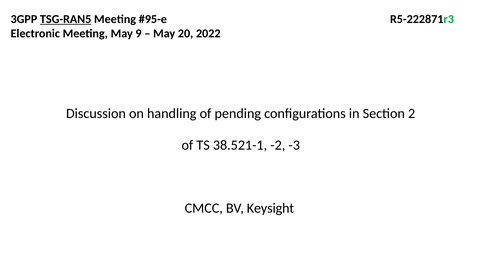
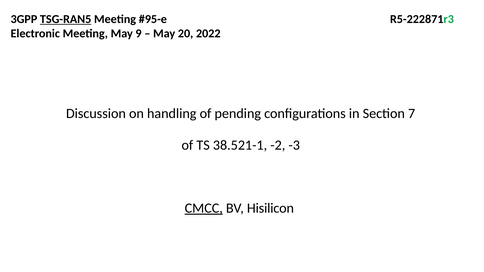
2: 2 -> 7 (412, 114)
CMCC underline: none -> present (204, 208)
Keysight: Keysight -> Hisilicon (270, 208)
